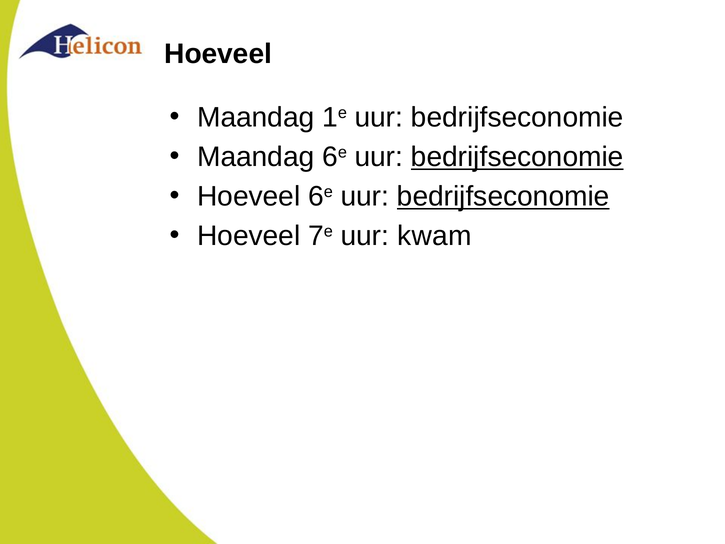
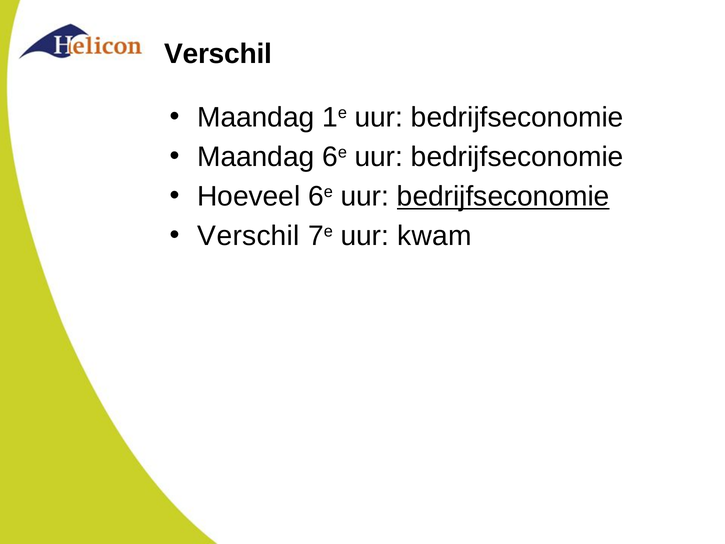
Hoeveel: Hoeveel -> Verschil (218, 54)
bedrijfseconomie underline: present -> none (517, 157)
Hoeveel: Hoeveel -> Verschil (249, 236)
